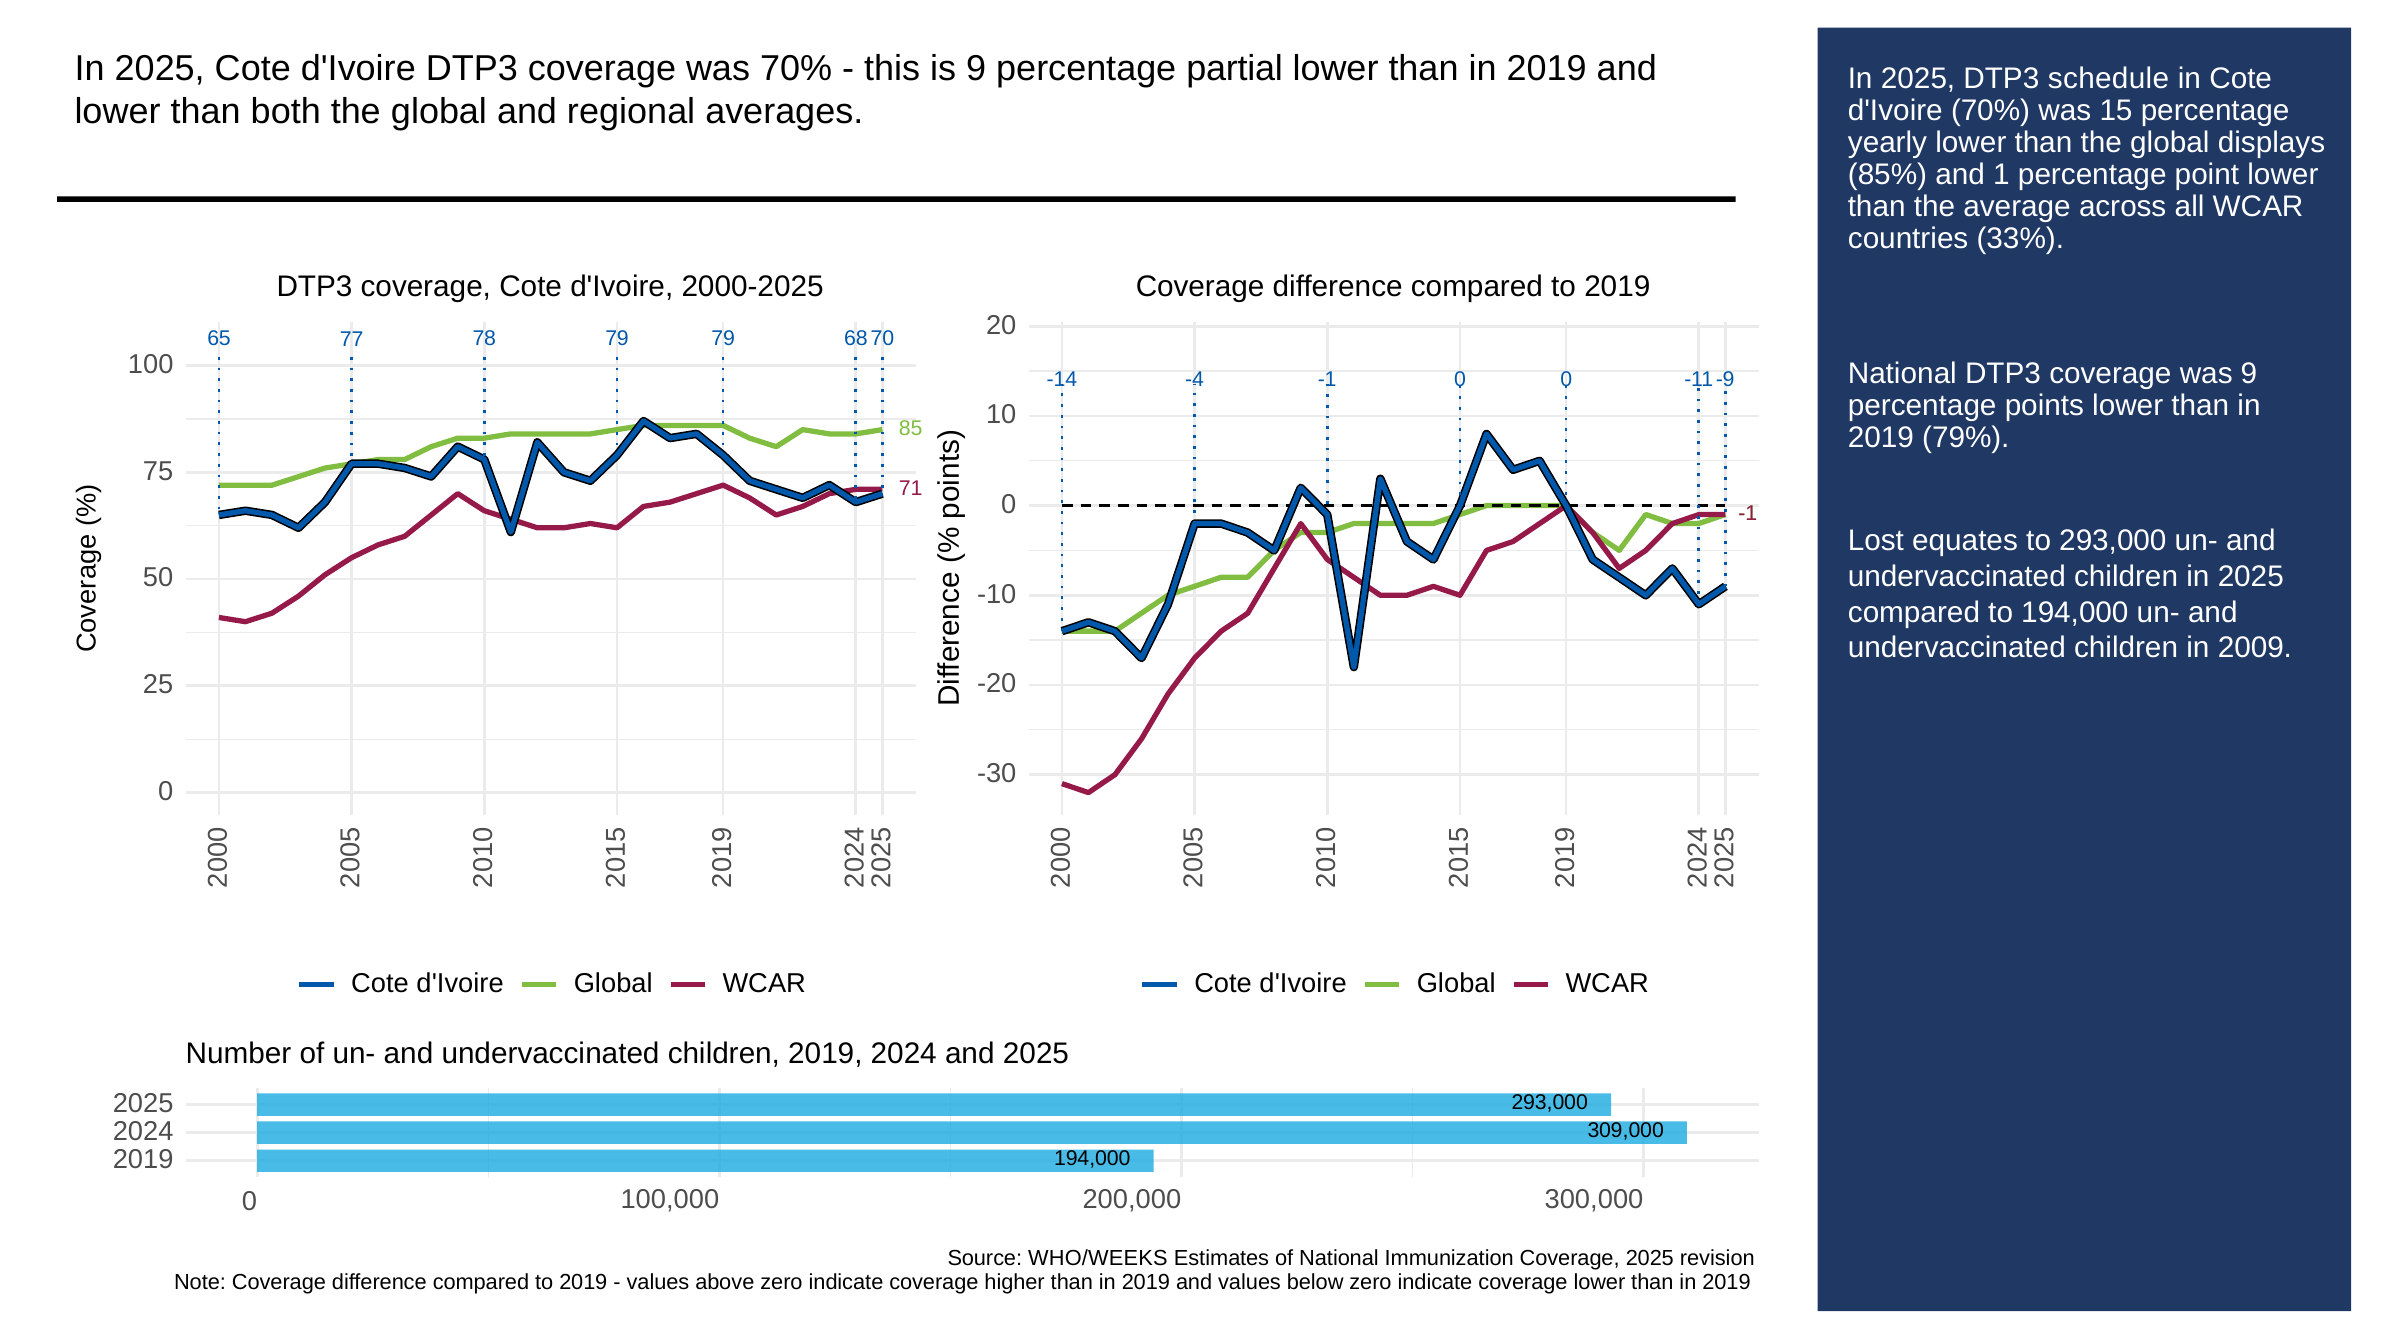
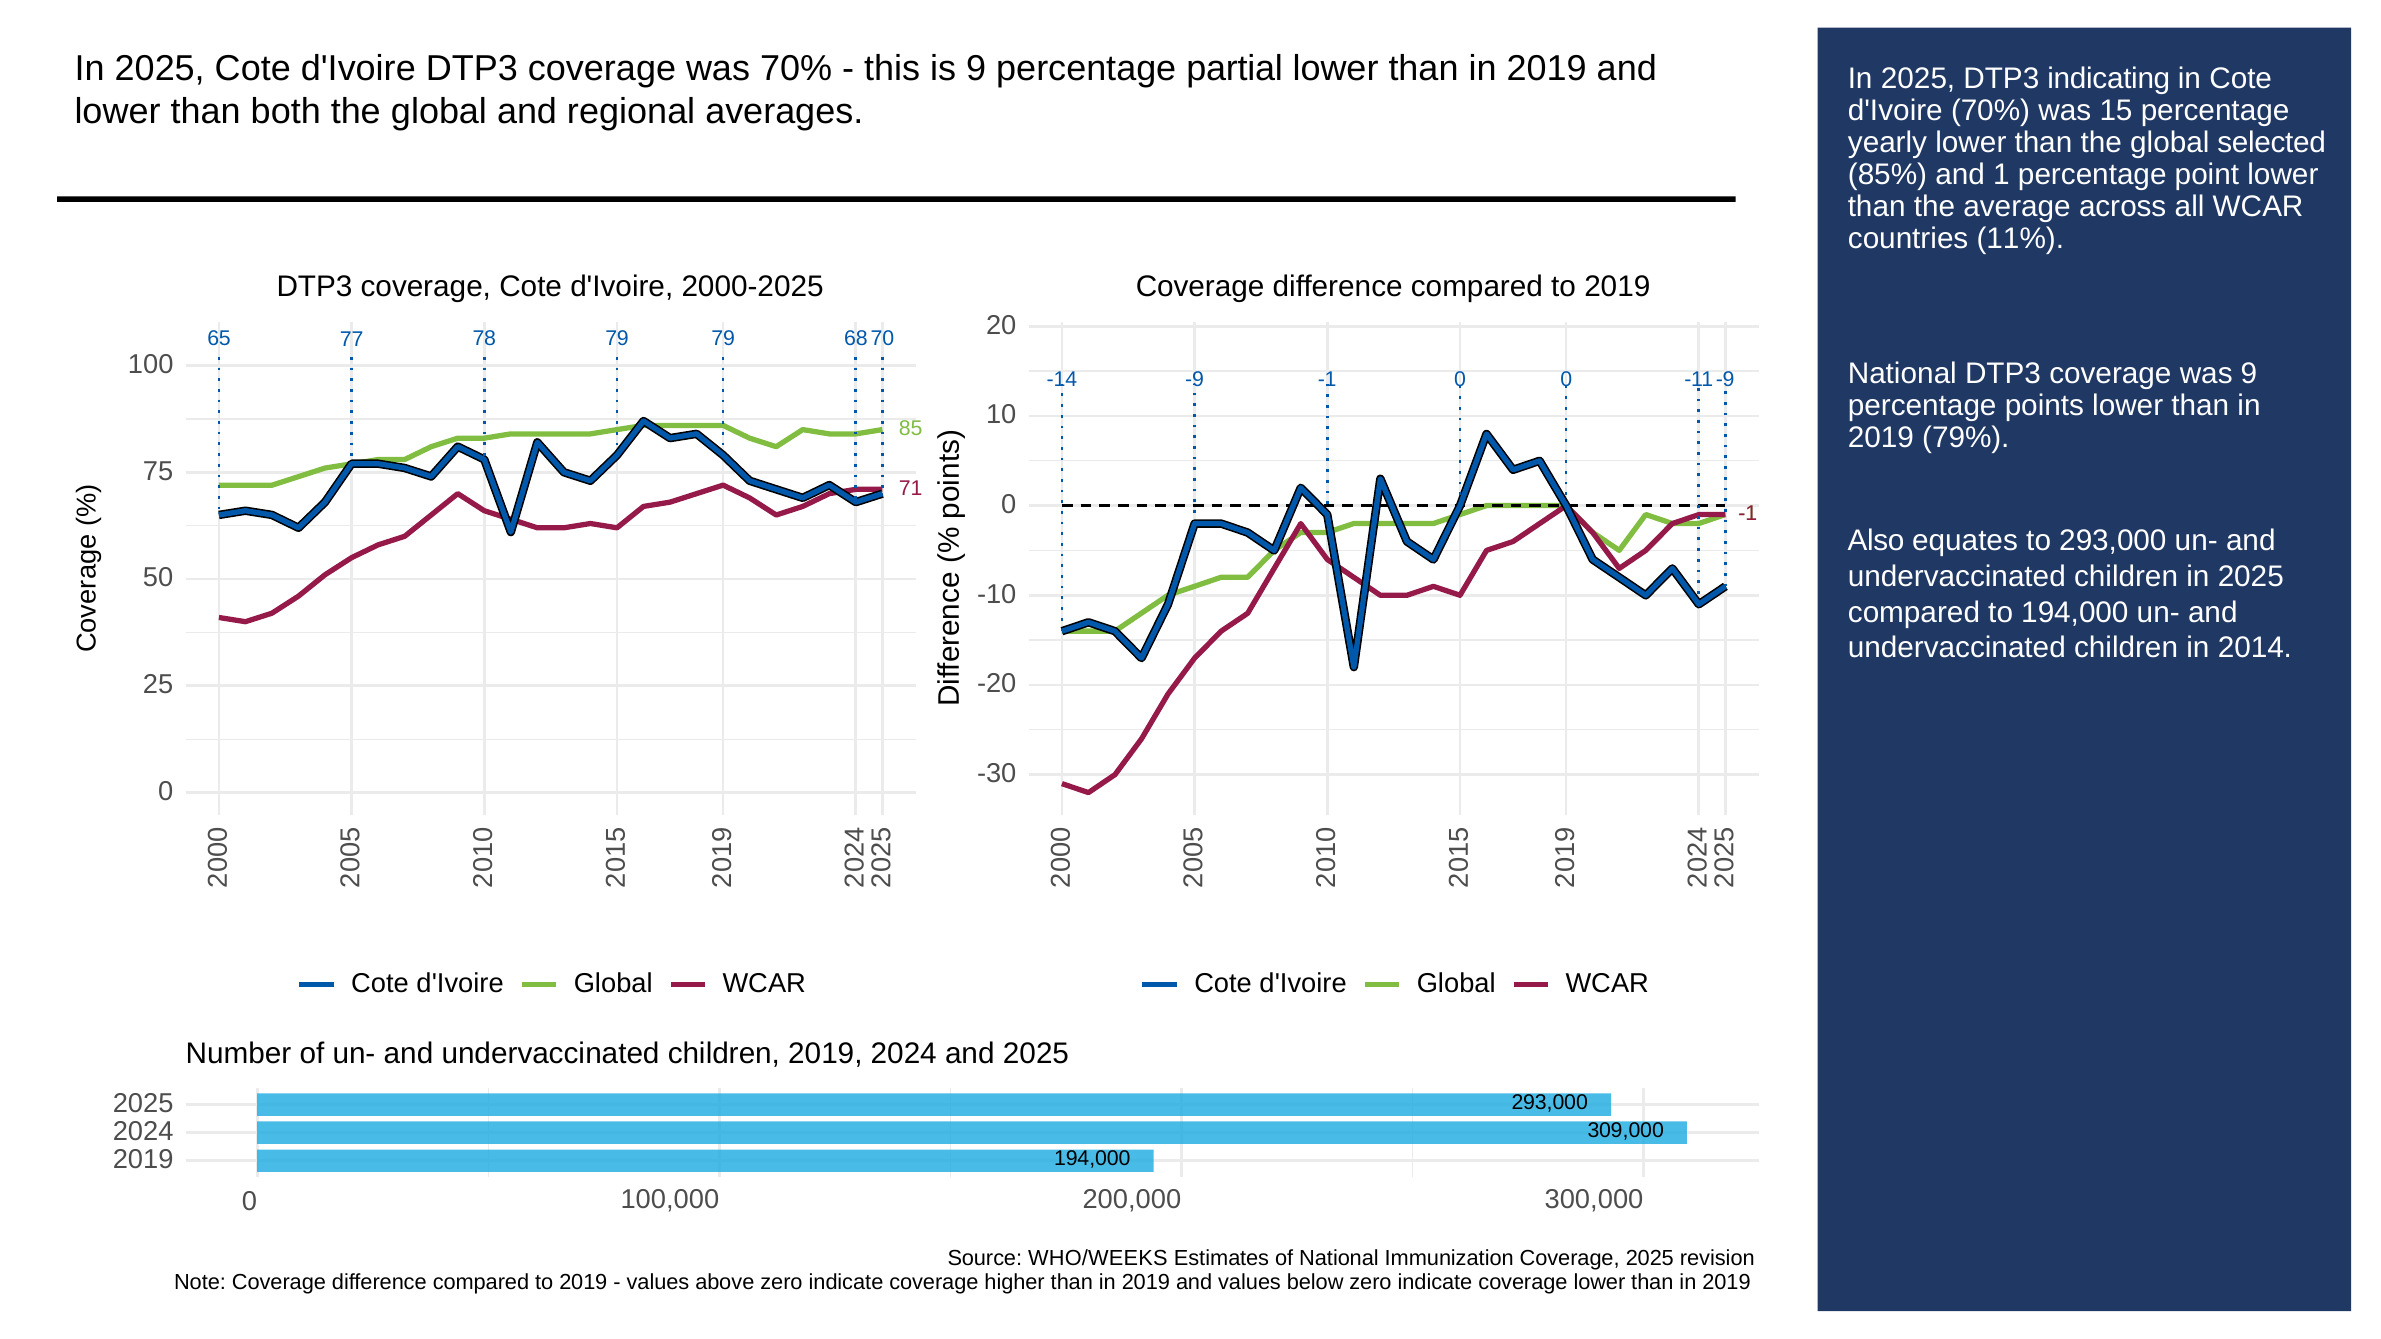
schedule: schedule -> indicating (2109, 78)
displays: displays -> selected (2272, 143)
33%: 33% -> 11% (2020, 239)
-4: -4 -> -9 (1195, 379)
Lost: Lost -> Also (1876, 541)
2009: 2009 -> 2014 (2255, 648)
